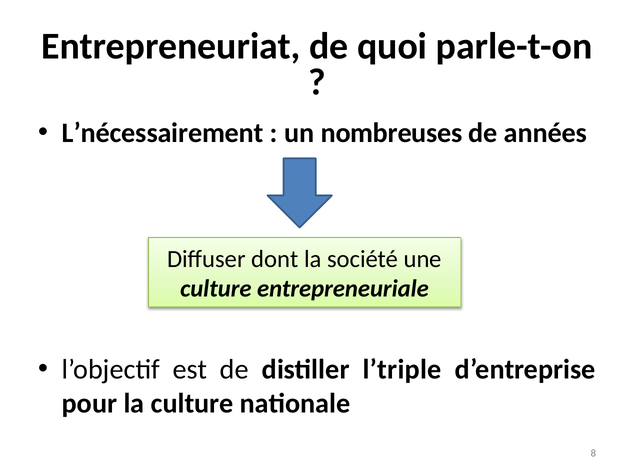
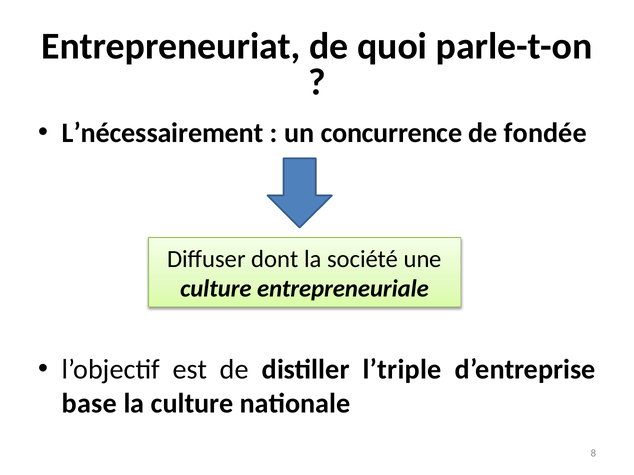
nombreuses: nombreuses -> concurrence (391, 133)
années: années -> fondée (545, 133)
pour: pour -> base (89, 404)
